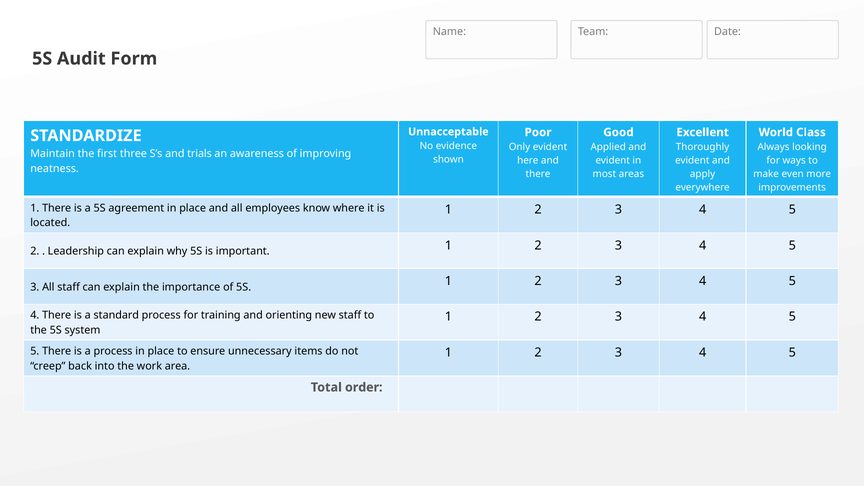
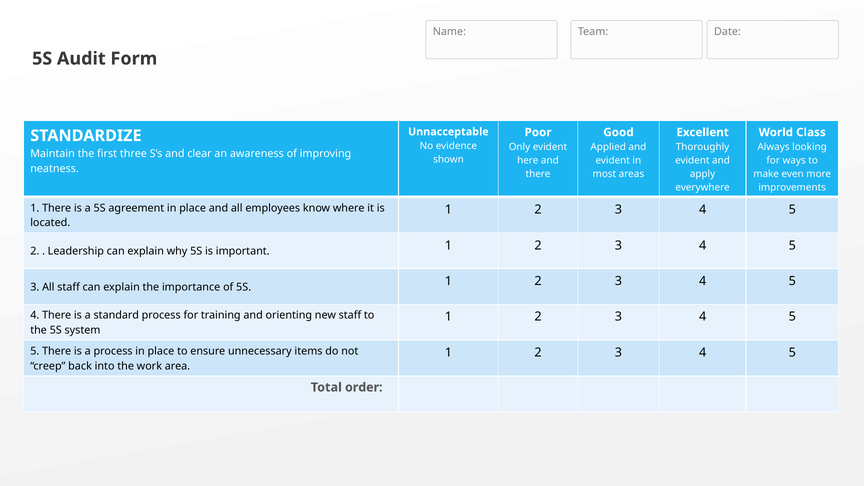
trials: trials -> clear (199, 154)
